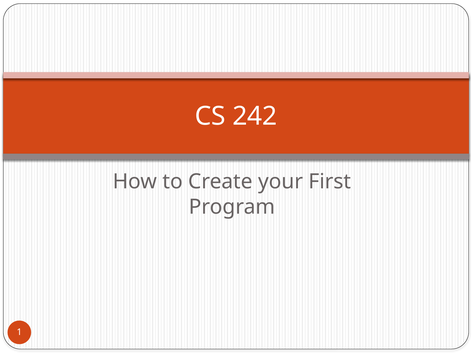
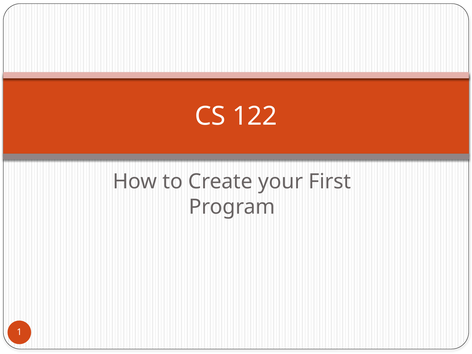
242: 242 -> 122 (255, 116)
